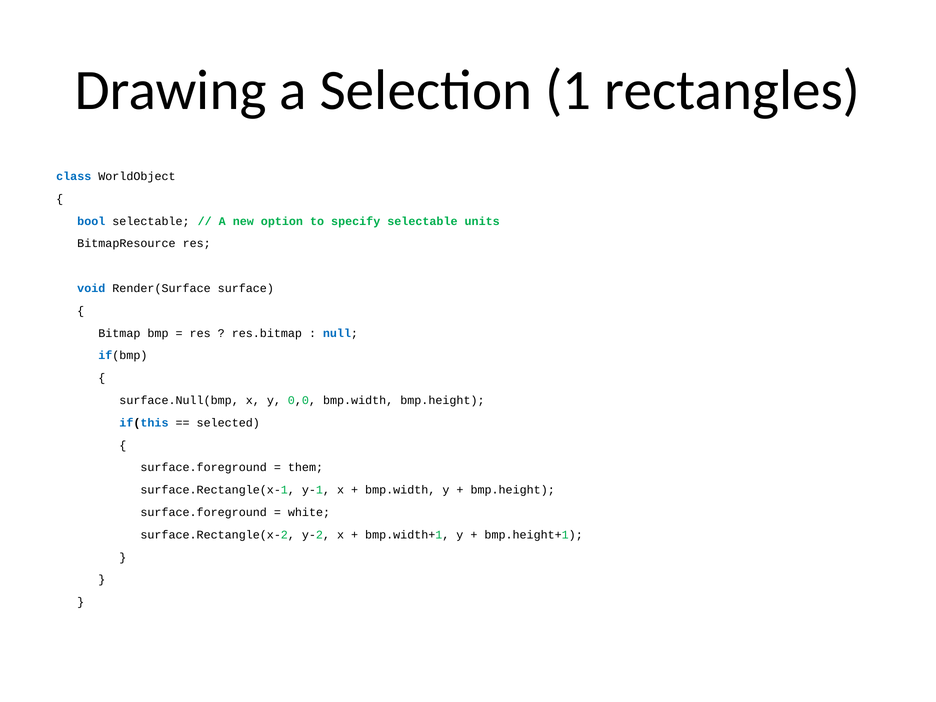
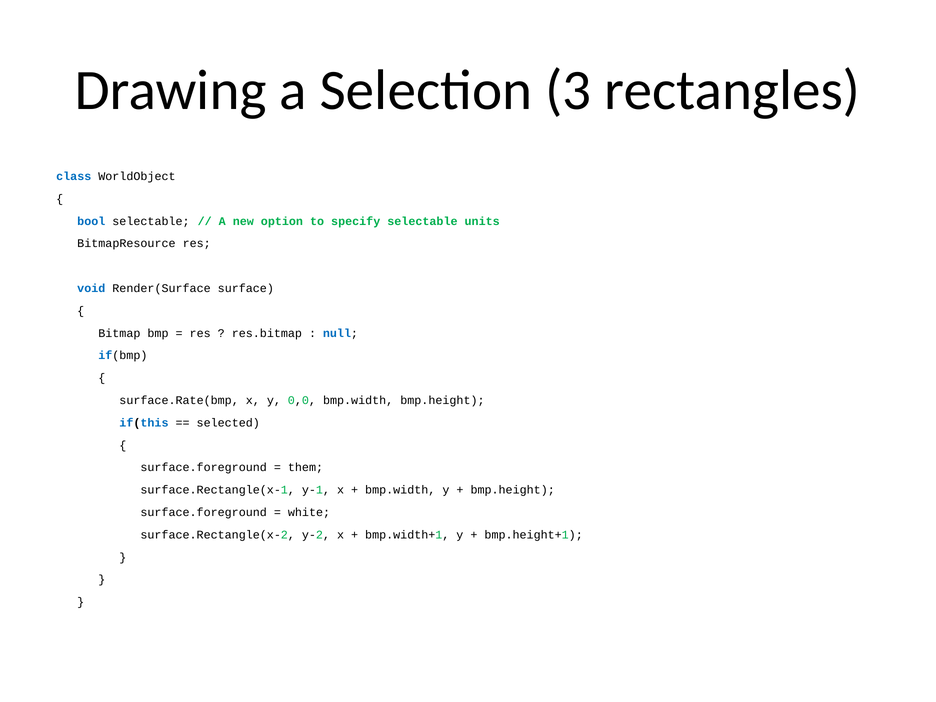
1: 1 -> 3 (568, 91)
surface.Null(bmp: surface.Null(bmp -> surface.Rate(bmp (179, 400)
